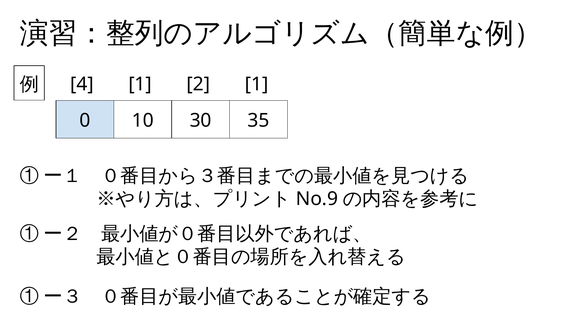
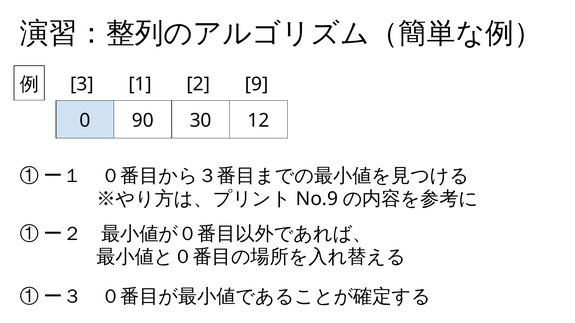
4: 4 -> 3 (82, 84)
2 1: 1 -> 9 (257, 84)
10: 10 -> 90 (143, 121)
35: 35 -> 12 (259, 121)
